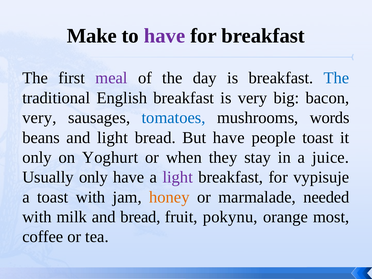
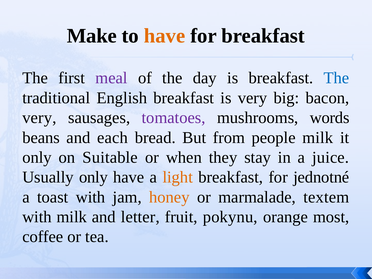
have colour: purple -> orange (165, 36)
tomatoes colour: blue -> purple (174, 118)
and light: light -> each (113, 138)
But have: have -> from (229, 138)
people toast: toast -> milk (318, 138)
Yoghurt: Yoghurt -> Suitable (110, 157)
light colour: purple -> orange (178, 177)
vypisuje: vypisuje -> jednotné (321, 177)
needed: needed -> textem (326, 197)
and bread: bread -> letter (140, 217)
